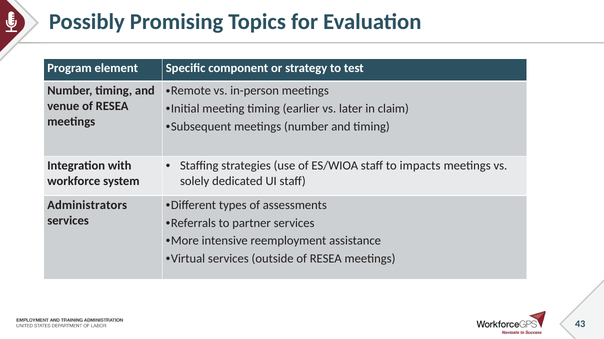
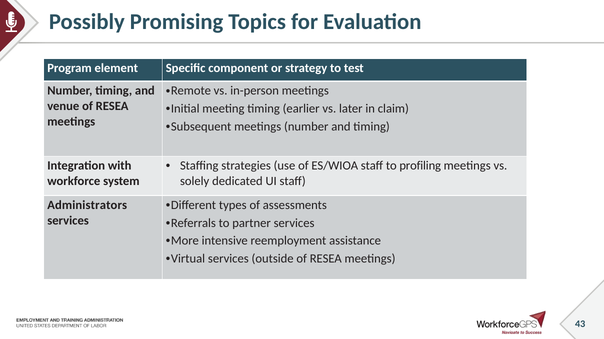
impacts: impacts -> profiling (420, 166)
